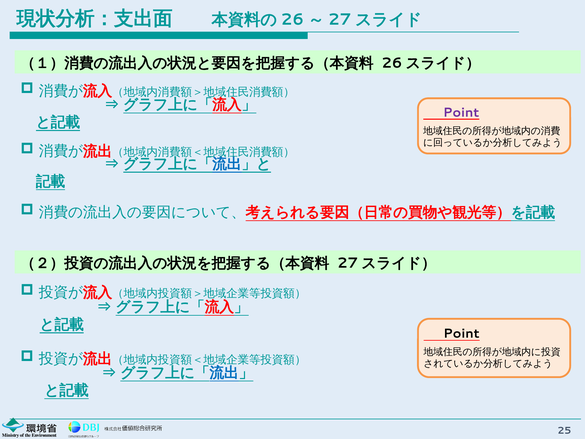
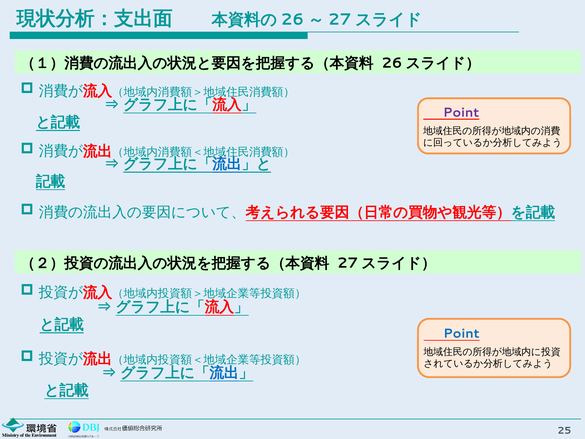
Point colour: black -> blue (461, 333)
